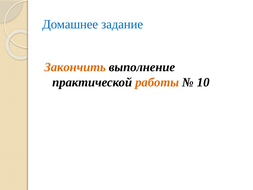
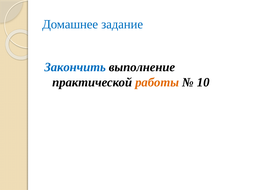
Закончить colour: orange -> blue (75, 67)
